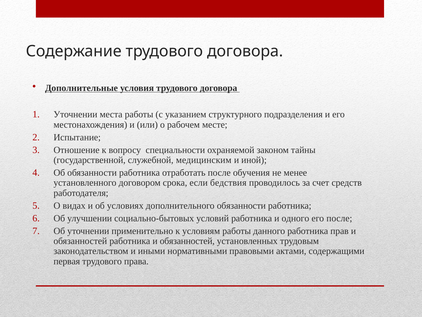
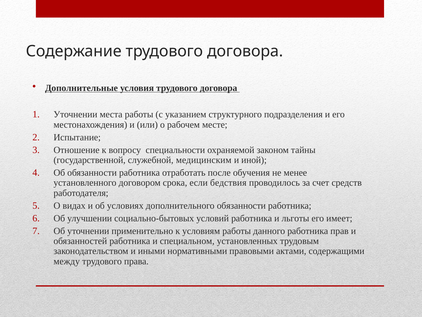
одного: одного -> льготы (295, 218)
его после: после -> имеет (339, 218)
работника и обязанностей: обязанностей -> специальном (187, 241)
первая: первая -> между (67, 261)
